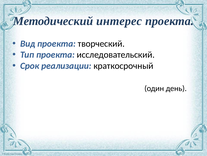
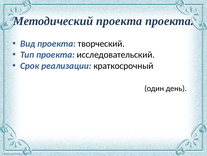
Методический интерес: интерес -> проекта (119, 21)
